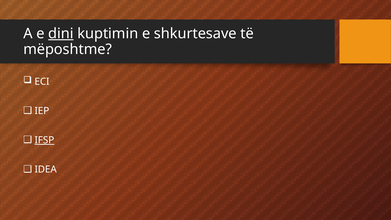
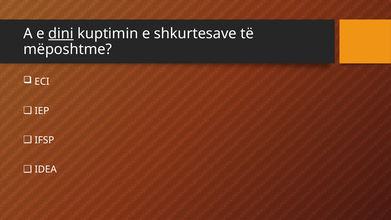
IFSP underline: present -> none (44, 140)
